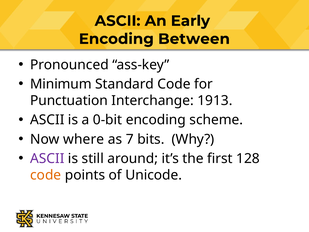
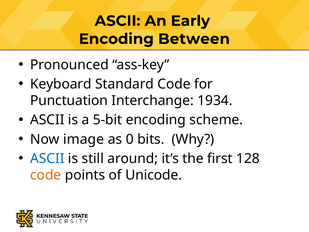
Minimum: Minimum -> Keyboard (61, 84)
1913: 1913 -> 1934 (215, 101)
0-bit: 0-bit -> 5-bit (108, 120)
where: where -> image (84, 139)
7: 7 -> 0 (130, 139)
ASCII colour: purple -> blue (47, 158)
